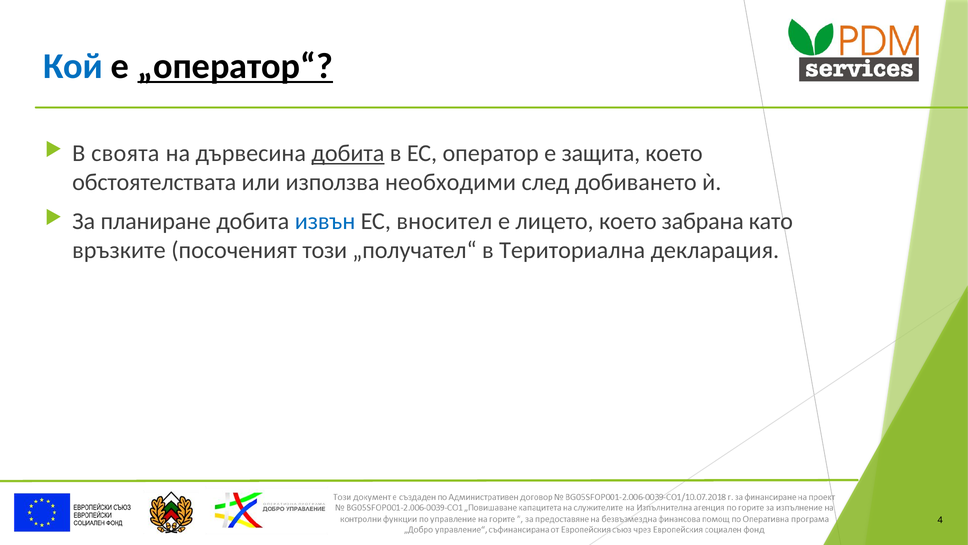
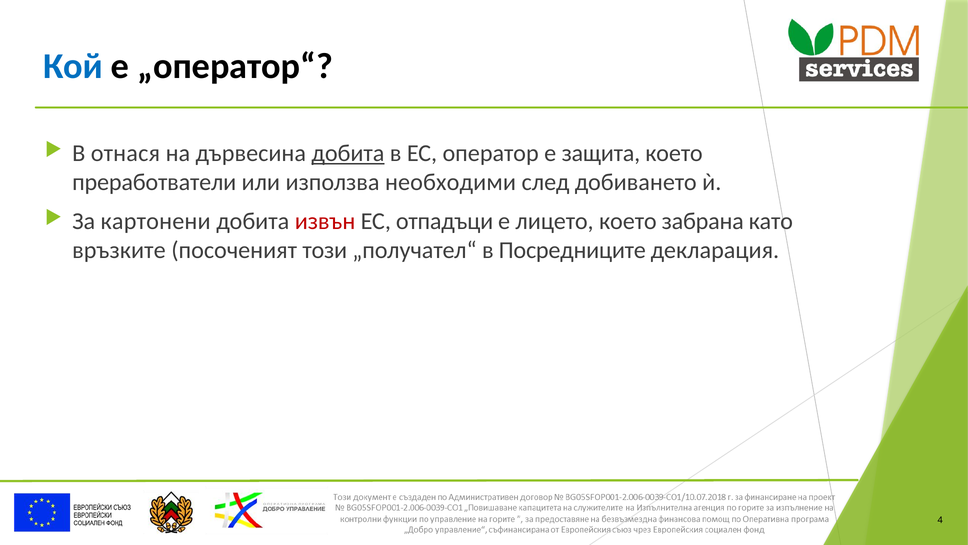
„оператор“ underline: present -> none (235, 66)
своята: своята -> отнася (125, 153)
обстоятелствата: обстоятелствата -> преработватели (154, 182)
планиране: планиране -> картонени (156, 221)
извън colour: blue -> red (325, 221)
вносител: вносител -> отпадъци (445, 221)
Териториална: Териториална -> Посредниците (572, 250)
